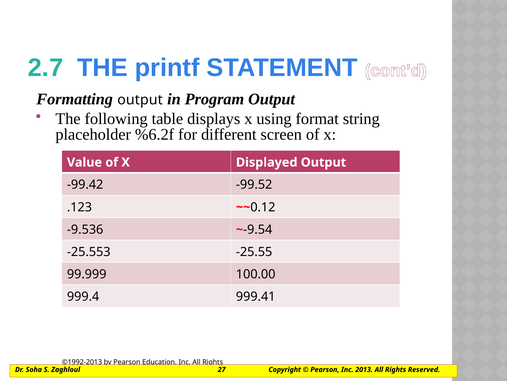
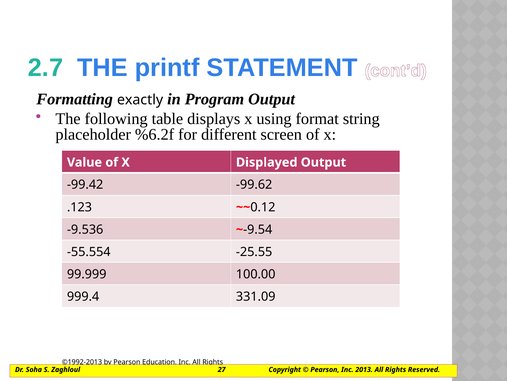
Formatting output: output -> exactly (140, 100)
-99.52: -99.52 -> -99.62 (254, 184)
-25.553: -25.553 -> -55.554 (89, 251)
999.41: 999.41 -> 331.09 (256, 296)
